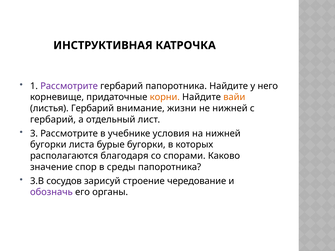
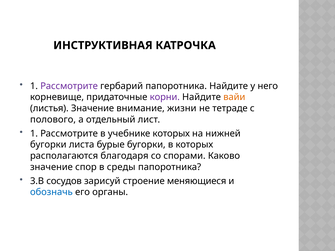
корни colour: orange -> purple (165, 97)
листья Гербарий: Гербарий -> Значение (93, 108)
не нижней: нижней -> тетраде (230, 108)
гербарий: гербарий -> полового (53, 120)
3: 3 -> 1 (34, 134)
учебнике условия: условия -> которых (171, 134)
чередование: чередование -> меняющиеся (197, 181)
обозначь colour: purple -> blue (51, 192)
